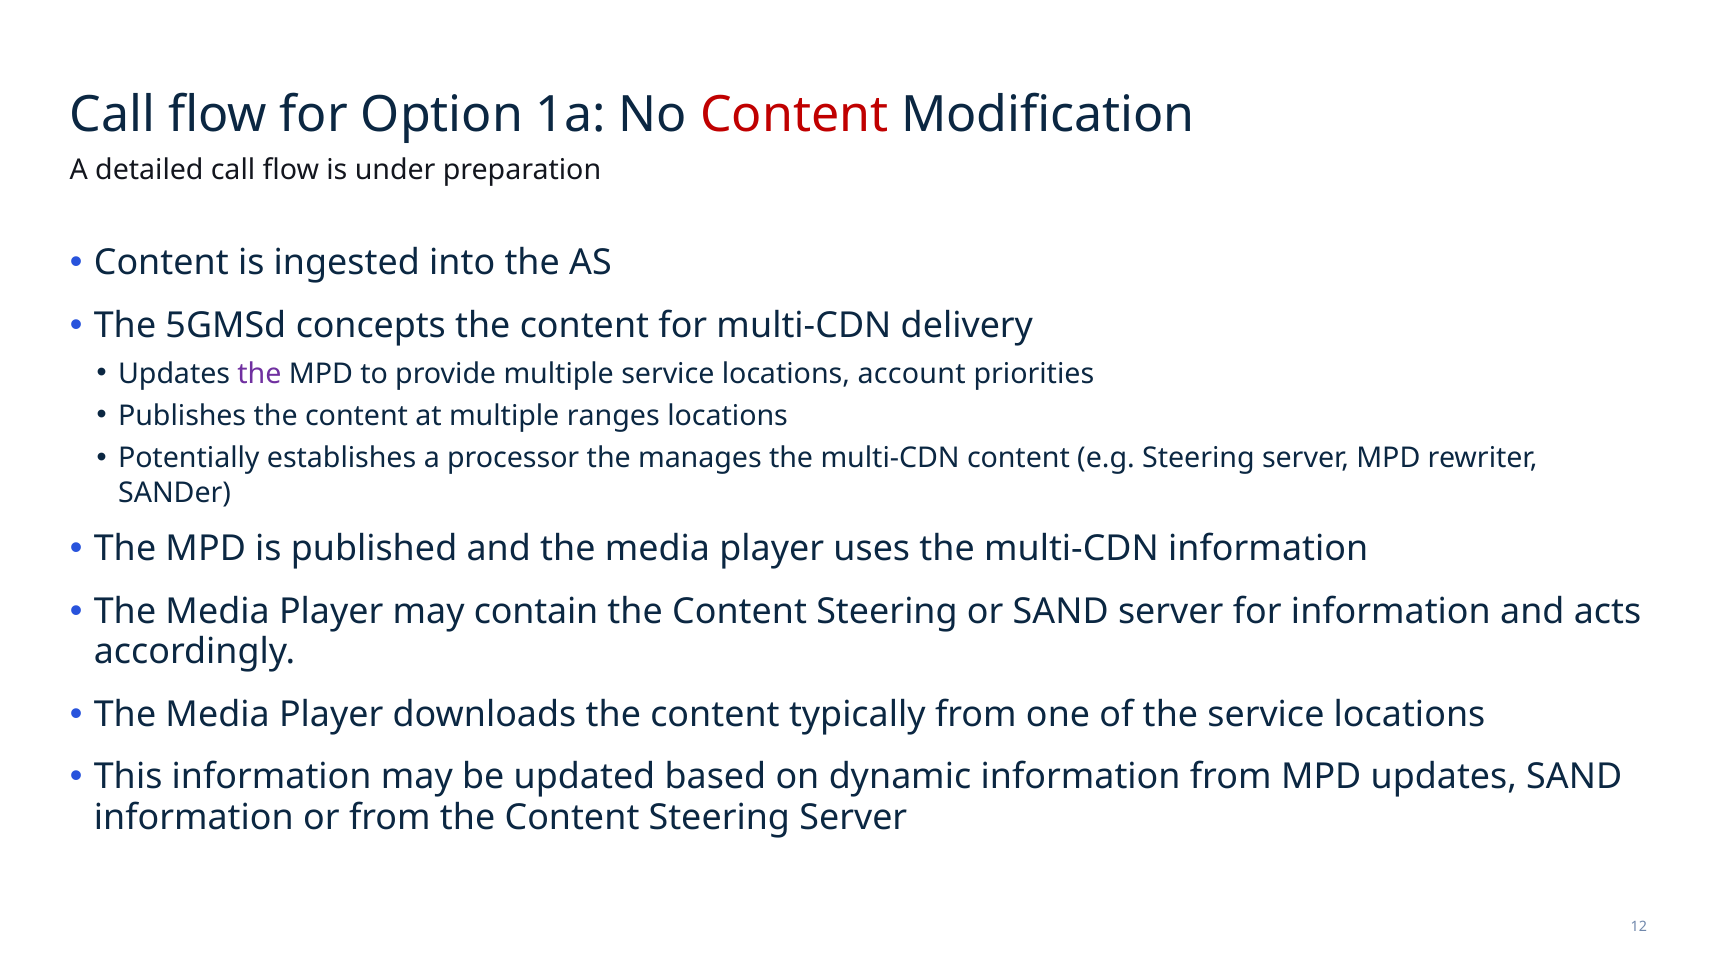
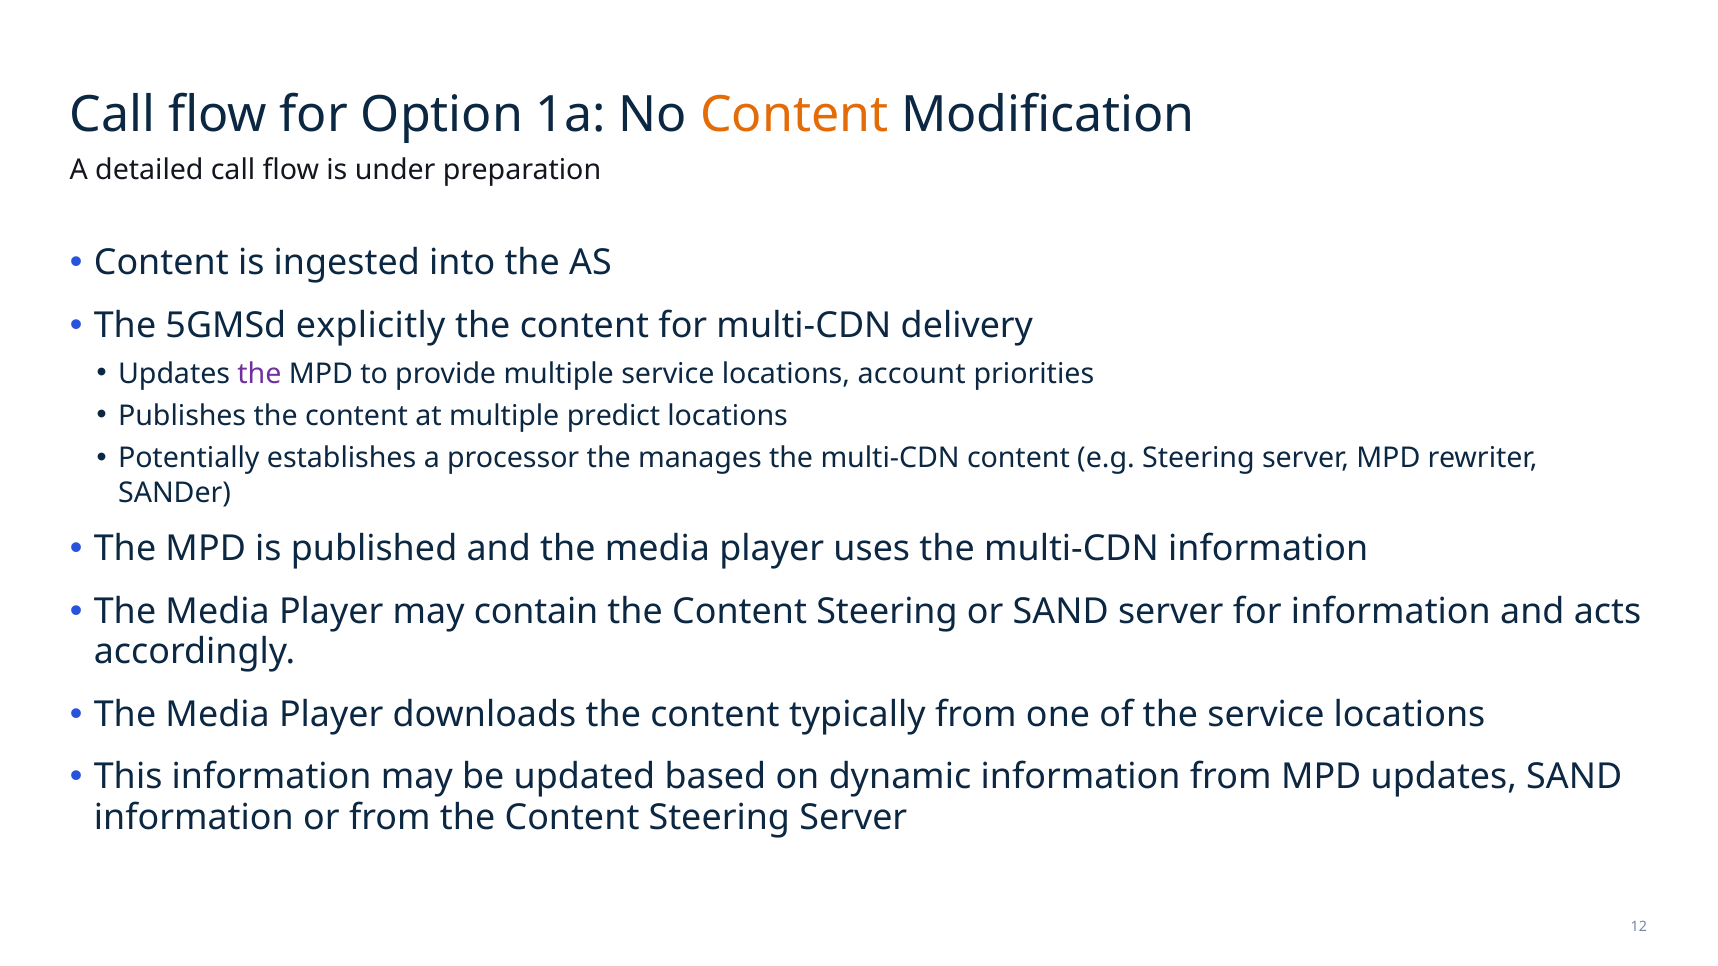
Content colour: red -> orange (794, 115)
concepts: concepts -> explicitly (371, 325)
ranges: ranges -> predict (613, 416)
